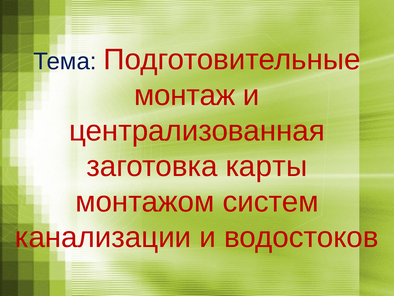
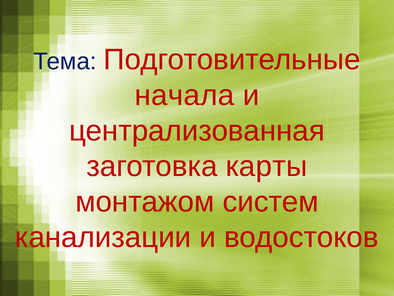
монтаж: монтаж -> начала (184, 95)
